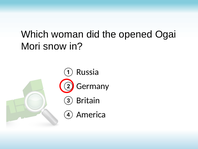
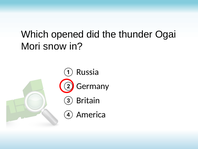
woman: woman -> opened (68, 34)
opened: opened -> thunder (136, 34)
